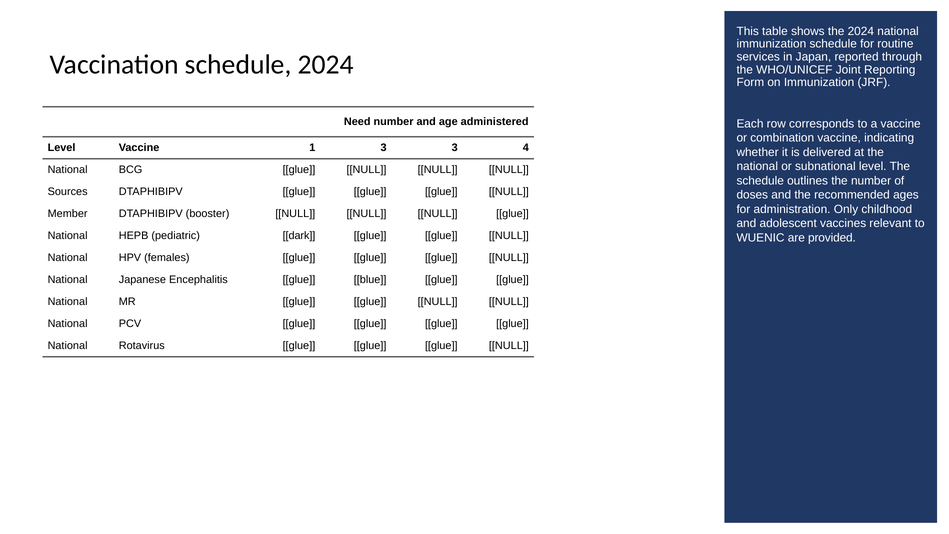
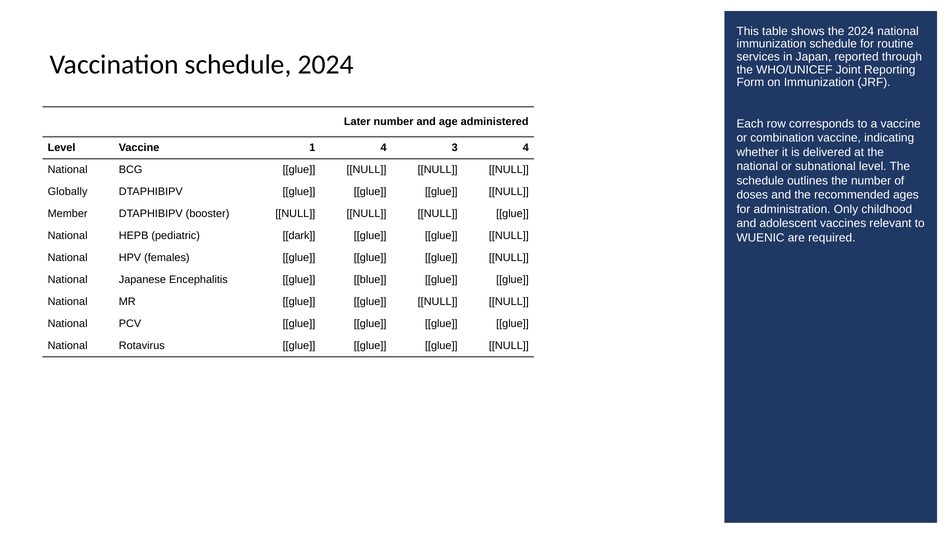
Need: Need -> Later (357, 122)
1 3: 3 -> 4 (384, 148)
Sources: Sources -> Globally (68, 192)
provided: provided -> required (832, 238)
